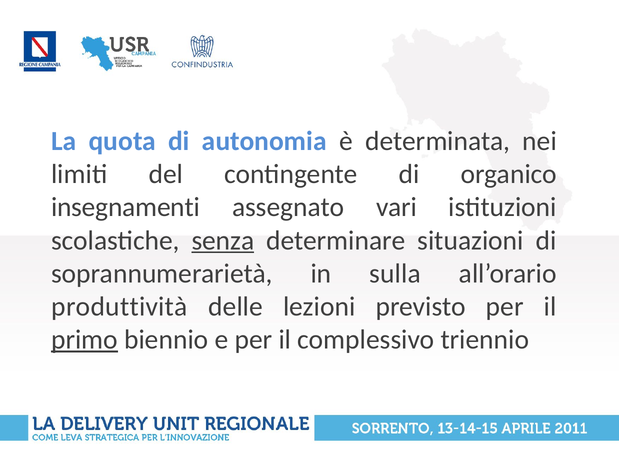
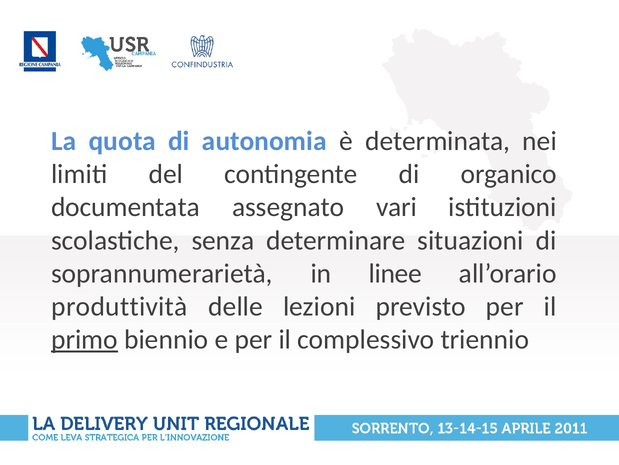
insegnamenti: insegnamenti -> documentata (125, 207)
senza underline: present -> none (223, 240)
sulla: sulla -> linee (395, 273)
